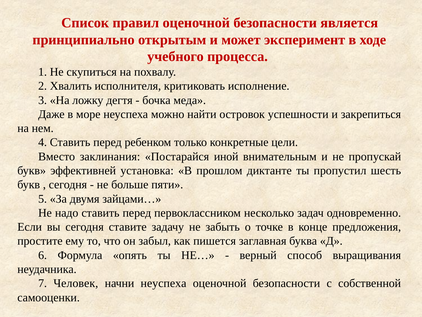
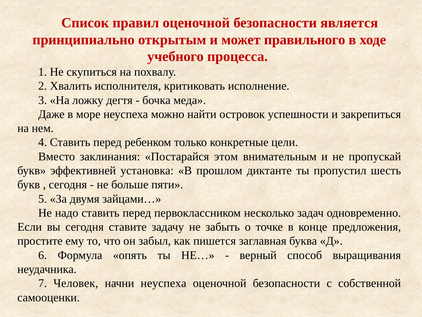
эксперимент: эксперимент -> правильного (305, 40)
иной: иной -> этом (226, 156)
